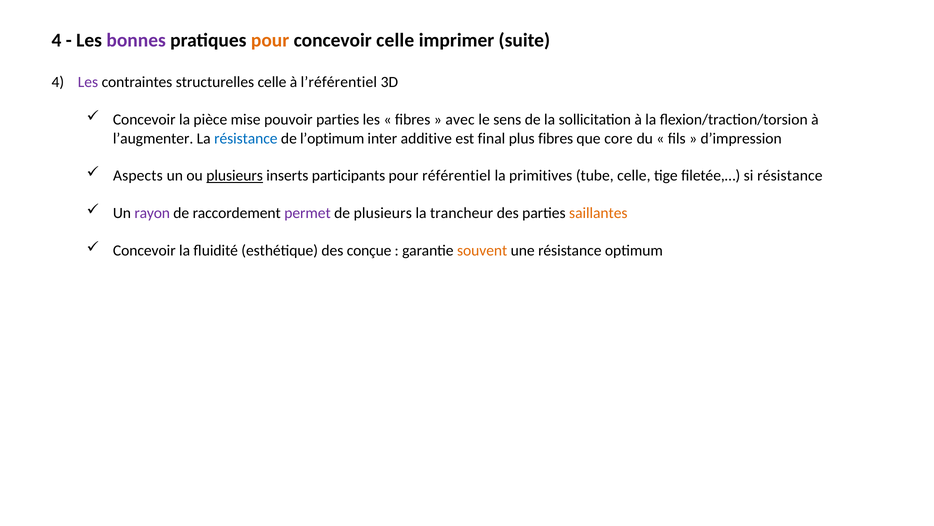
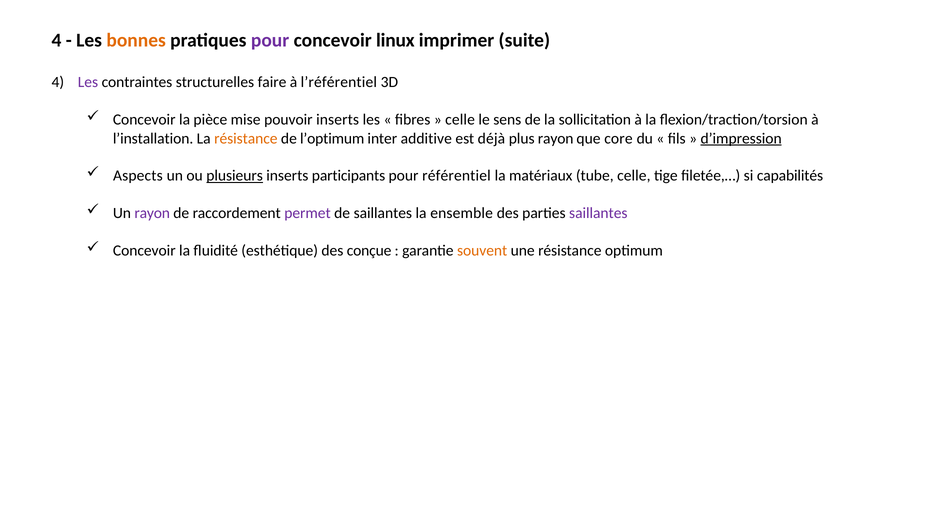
bonnes colour: purple -> orange (136, 40)
pour colour: orange -> purple (270, 40)
concevoir celle: celle -> linux (395, 40)
structurelles celle: celle -> faire (272, 82)
pouvoir parties: parties -> inserts (338, 120)
avec: avec -> celle (460, 120)
l’augmenter: l’augmenter -> l’installation (153, 138)
résistance colour: blue -> orange (246, 138)
final: final -> déjà (491, 138)
plus fibres: fibres -> rayon (556, 138)
d’impression underline: none -> present (741, 138)
primitives: primitives -> matériaux (541, 176)
si résistance: résistance -> capabilités (790, 176)
de plusieurs: plusieurs -> saillantes (383, 213)
trancheur: trancheur -> ensemble (462, 213)
saillantes colour: orange -> purple (598, 213)
